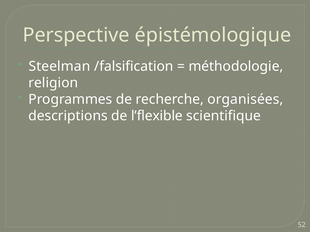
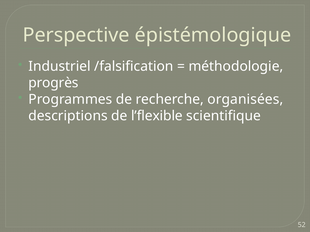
Steelman: Steelman -> Industriel (60, 67)
religion: religion -> progrès (53, 83)
